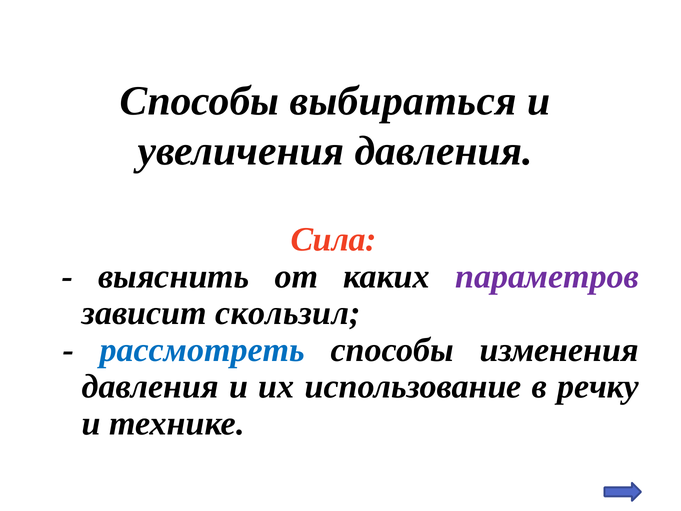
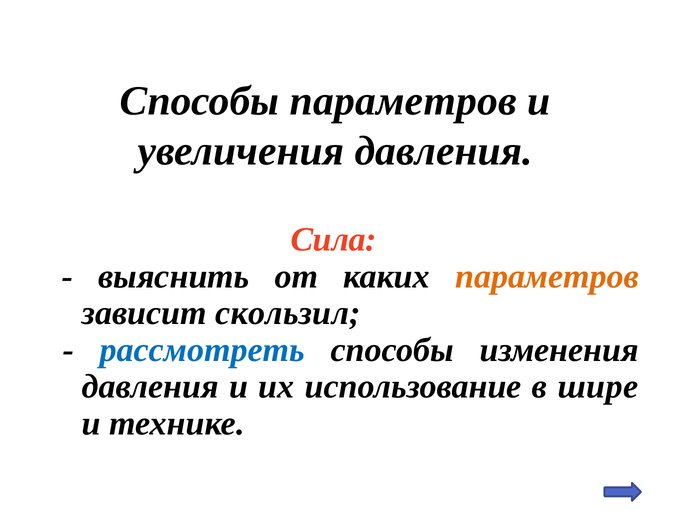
Способы выбираться: выбираться -> параметров (403, 101)
параметров colour: purple -> orange (547, 276)
речку: речку -> шире (598, 386)
